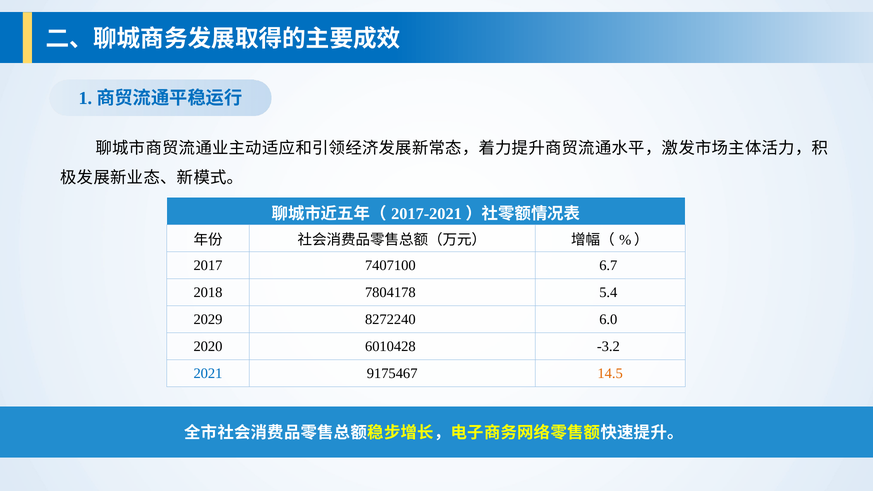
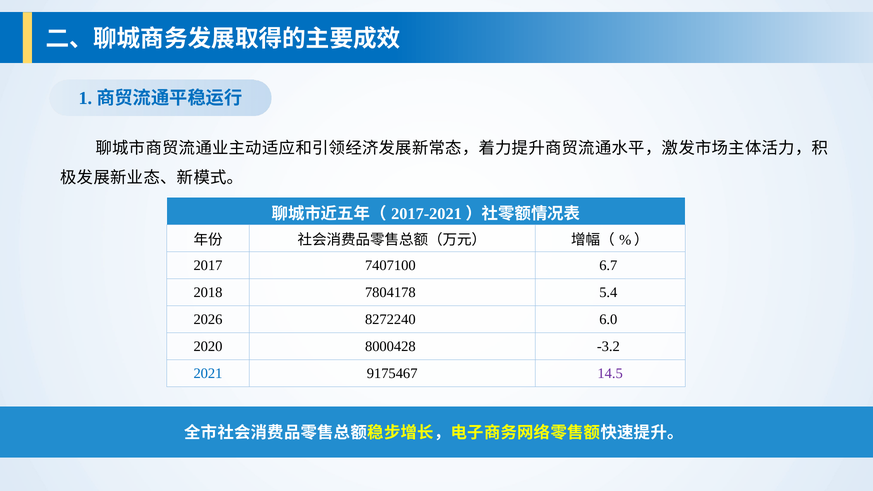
2029: 2029 -> 2026 (208, 319)
6010428: 6010428 -> 8000428 (390, 346)
14.5 colour: orange -> purple (610, 373)
